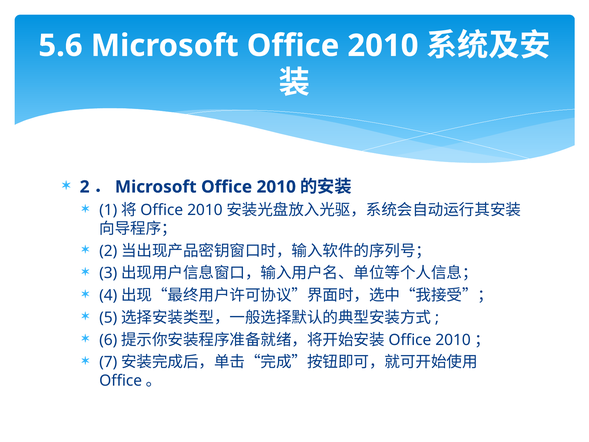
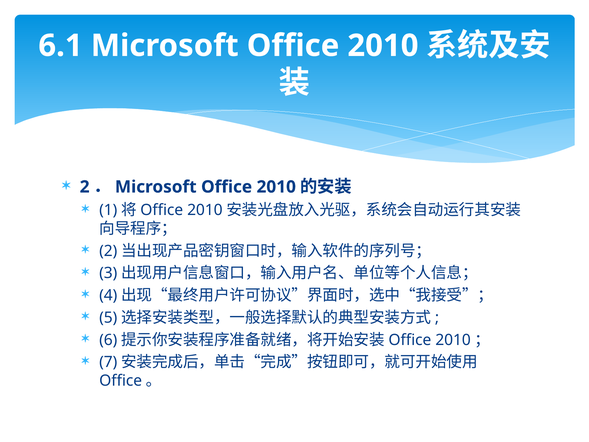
5.6: 5.6 -> 6.1 (60, 46)
